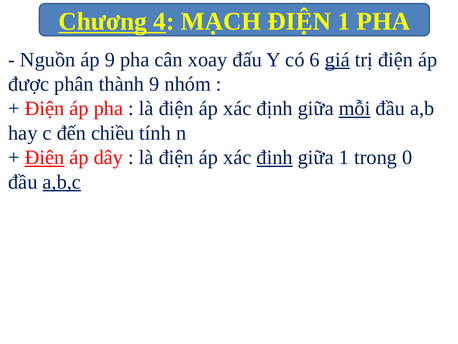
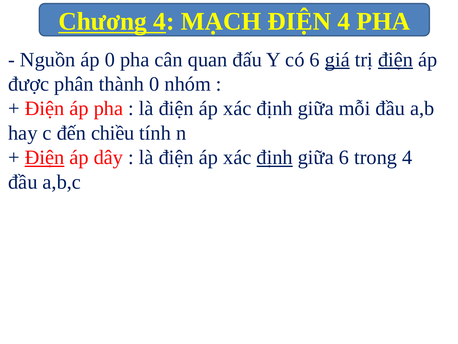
ĐIỆN 1: 1 -> 4 (344, 21)
áp 9: 9 -> 0 (110, 60)
xoay: xoay -> quan (208, 60)
điện underline: none -> present (396, 60)
thành 9: 9 -> 0 (154, 84)
mỗi underline: present -> none (355, 108)
giữa 1: 1 -> 6 (344, 157)
trong 0: 0 -> 4 (407, 157)
a,b,c underline: present -> none (62, 182)
